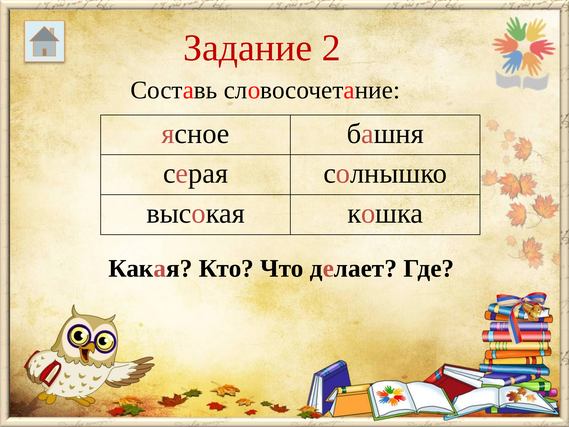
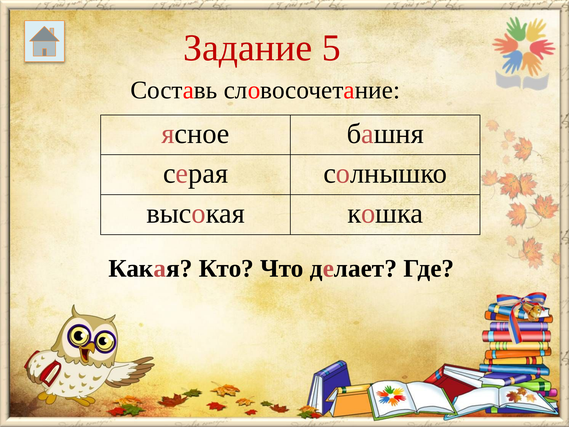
2: 2 -> 5 (331, 48)
